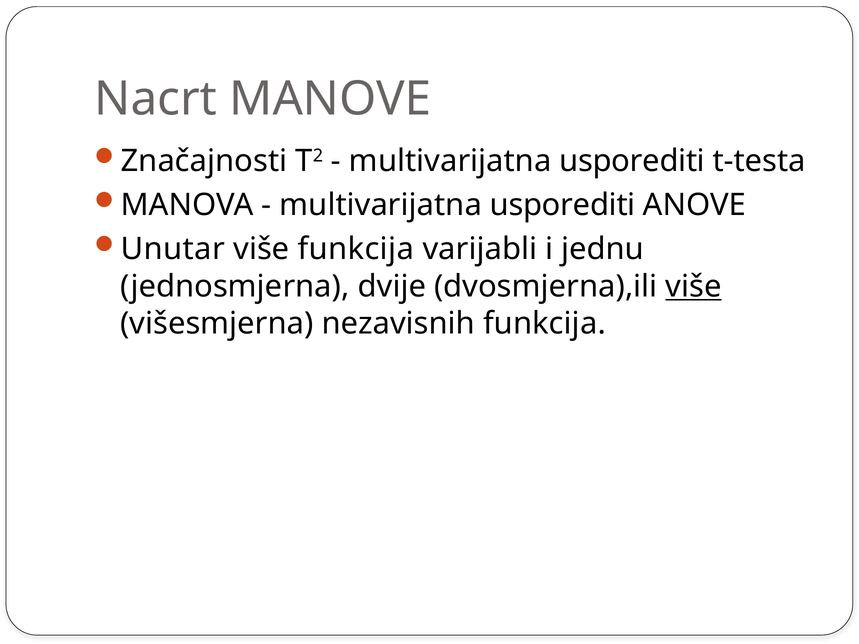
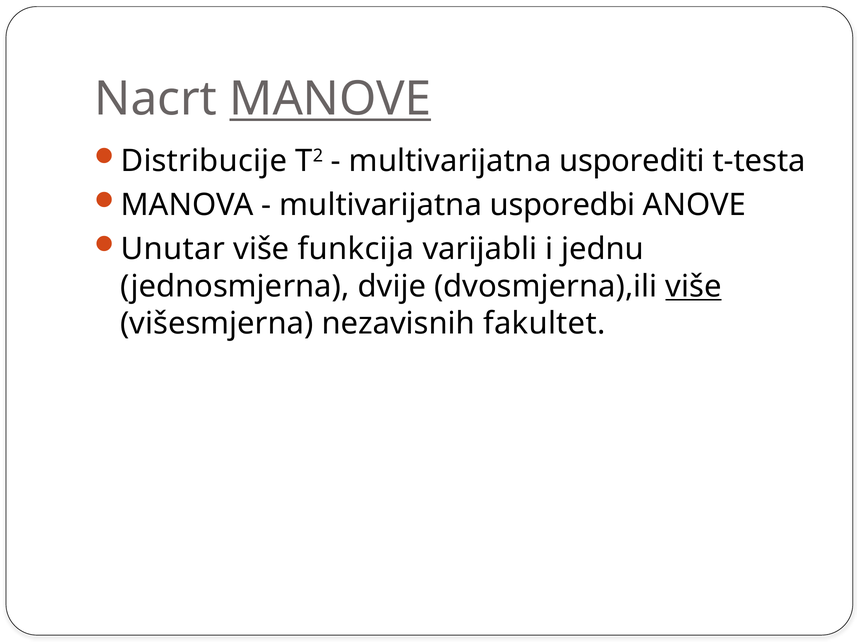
MANOVE underline: none -> present (330, 99)
Značajnosti: Značajnosti -> Distribucije (204, 161)
usporediti: usporediti -> usporedbi (563, 205)
nezavisnih funkcija: funkcija -> fakultet (544, 324)
